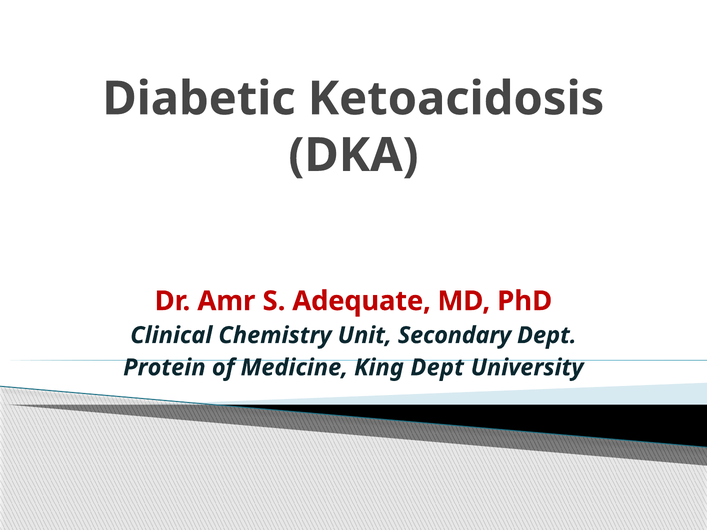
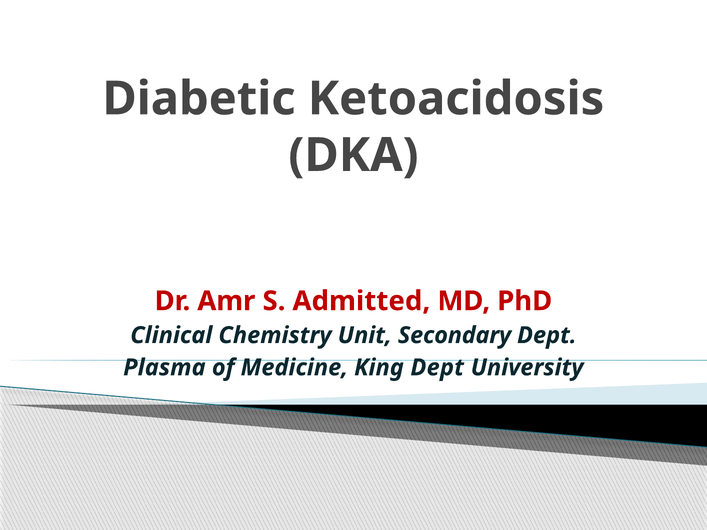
Adequate: Adequate -> Admitted (361, 301)
Protein: Protein -> Plasma (164, 368)
